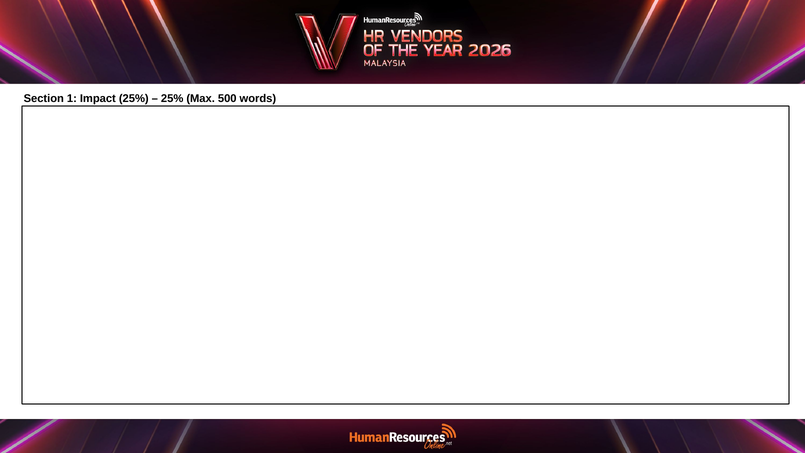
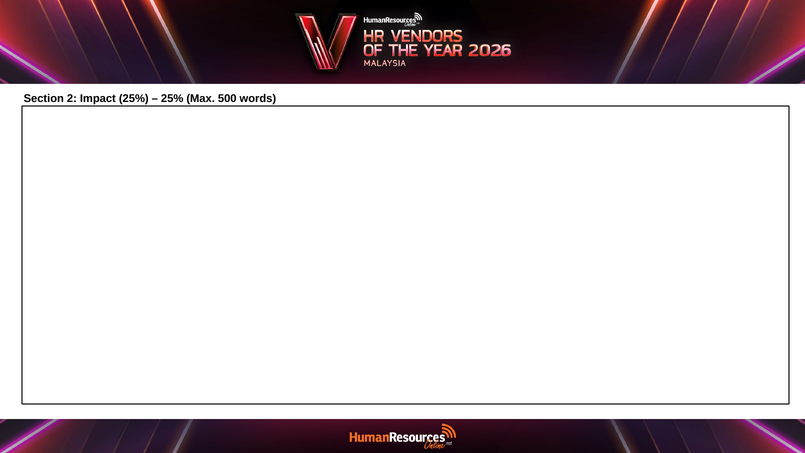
1: 1 -> 2 (72, 98)
